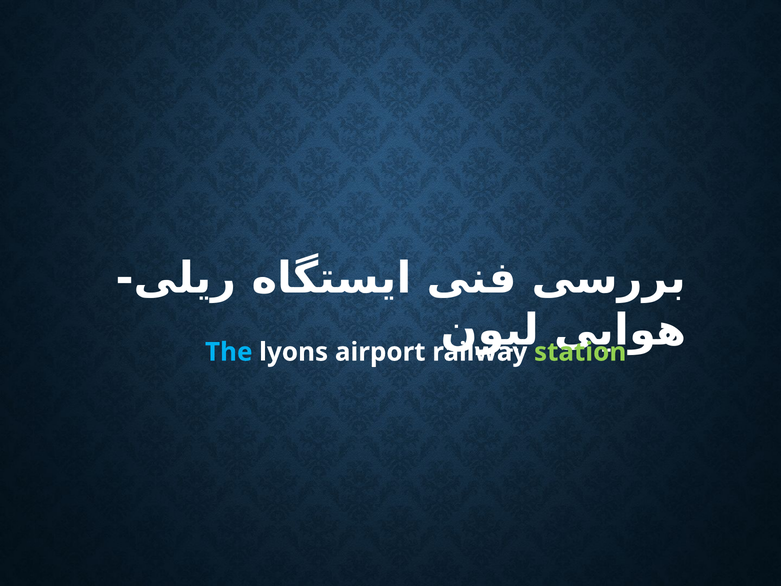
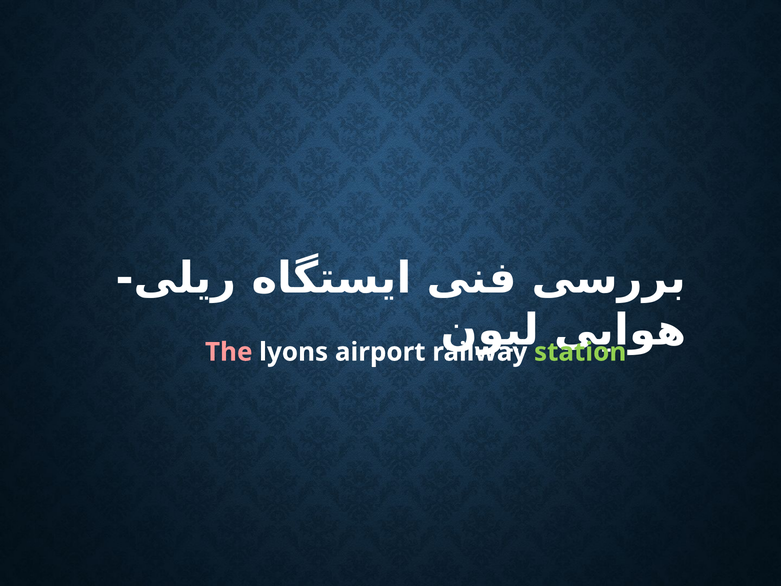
The colour: light blue -> pink (229, 352)
